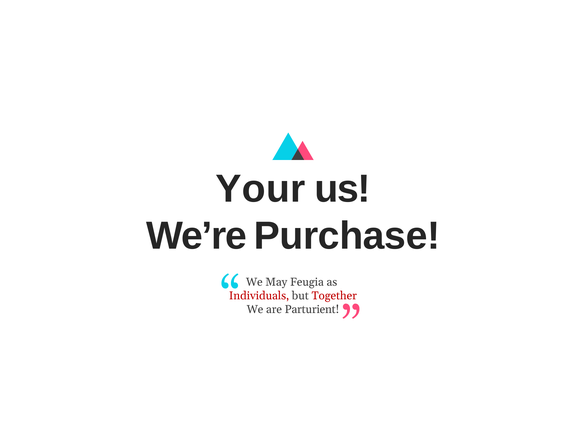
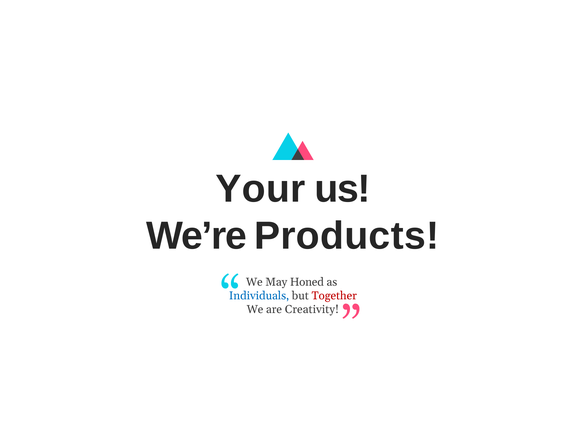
Purchase: Purchase -> Products (347, 236)
Feugia: Feugia -> Honed (307, 282)
Individuals colour: red -> blue (259, 295)
Parturient: Parturient -> Creativity (312, 309)
